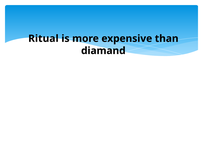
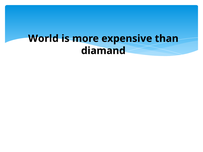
Ritual: Ritual -> World (43, 39)
